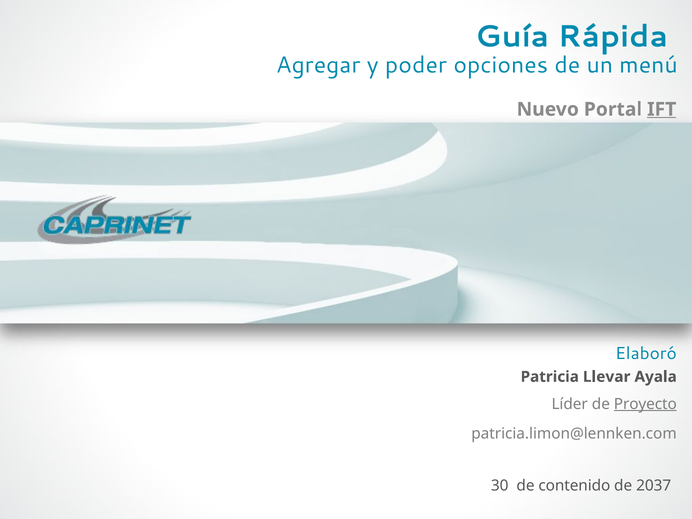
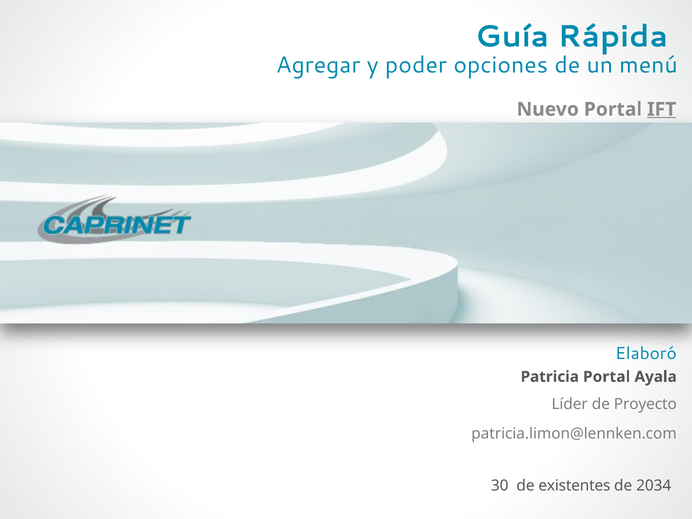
Patricia Llevar: Llevar -> Portal (607, 377)
Proyecto underline: present -> none (645, 404)
contenido: contenido -> existentes (574, 486)
2037: 2037 -> 2034 (654, 486)
